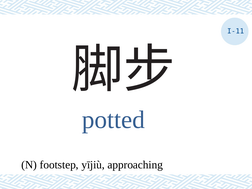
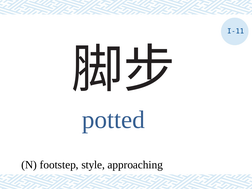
yījiù: yījiù -> style (93, 165)
